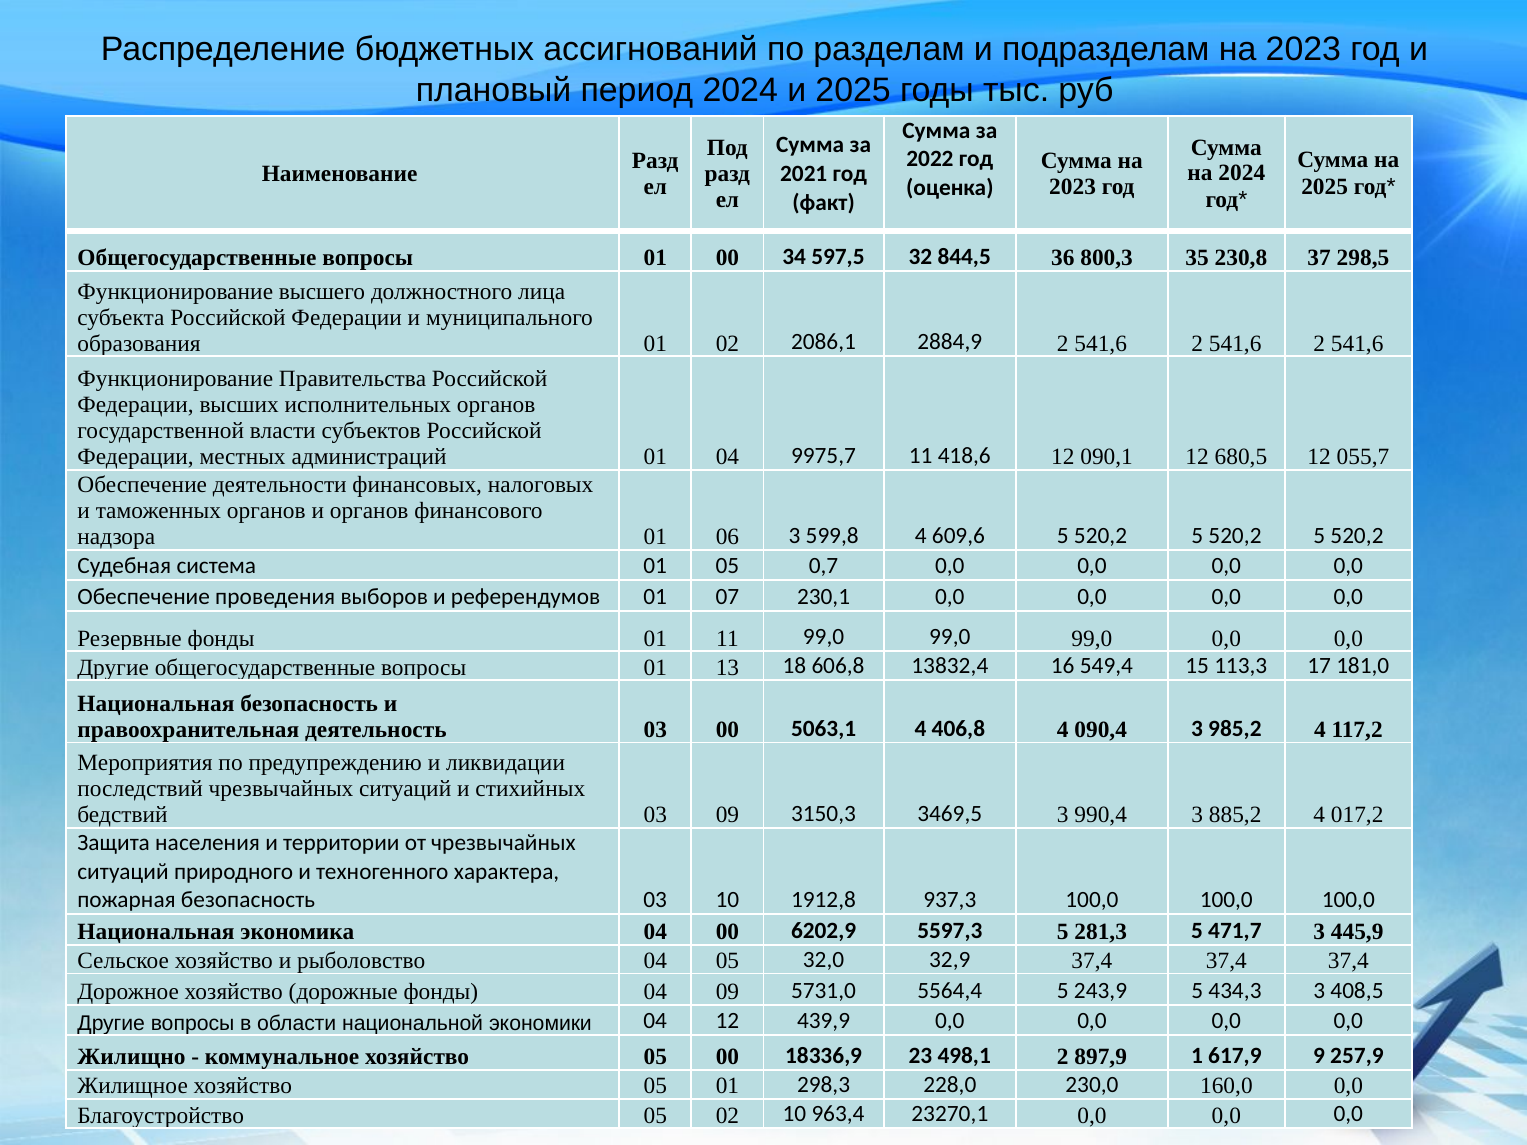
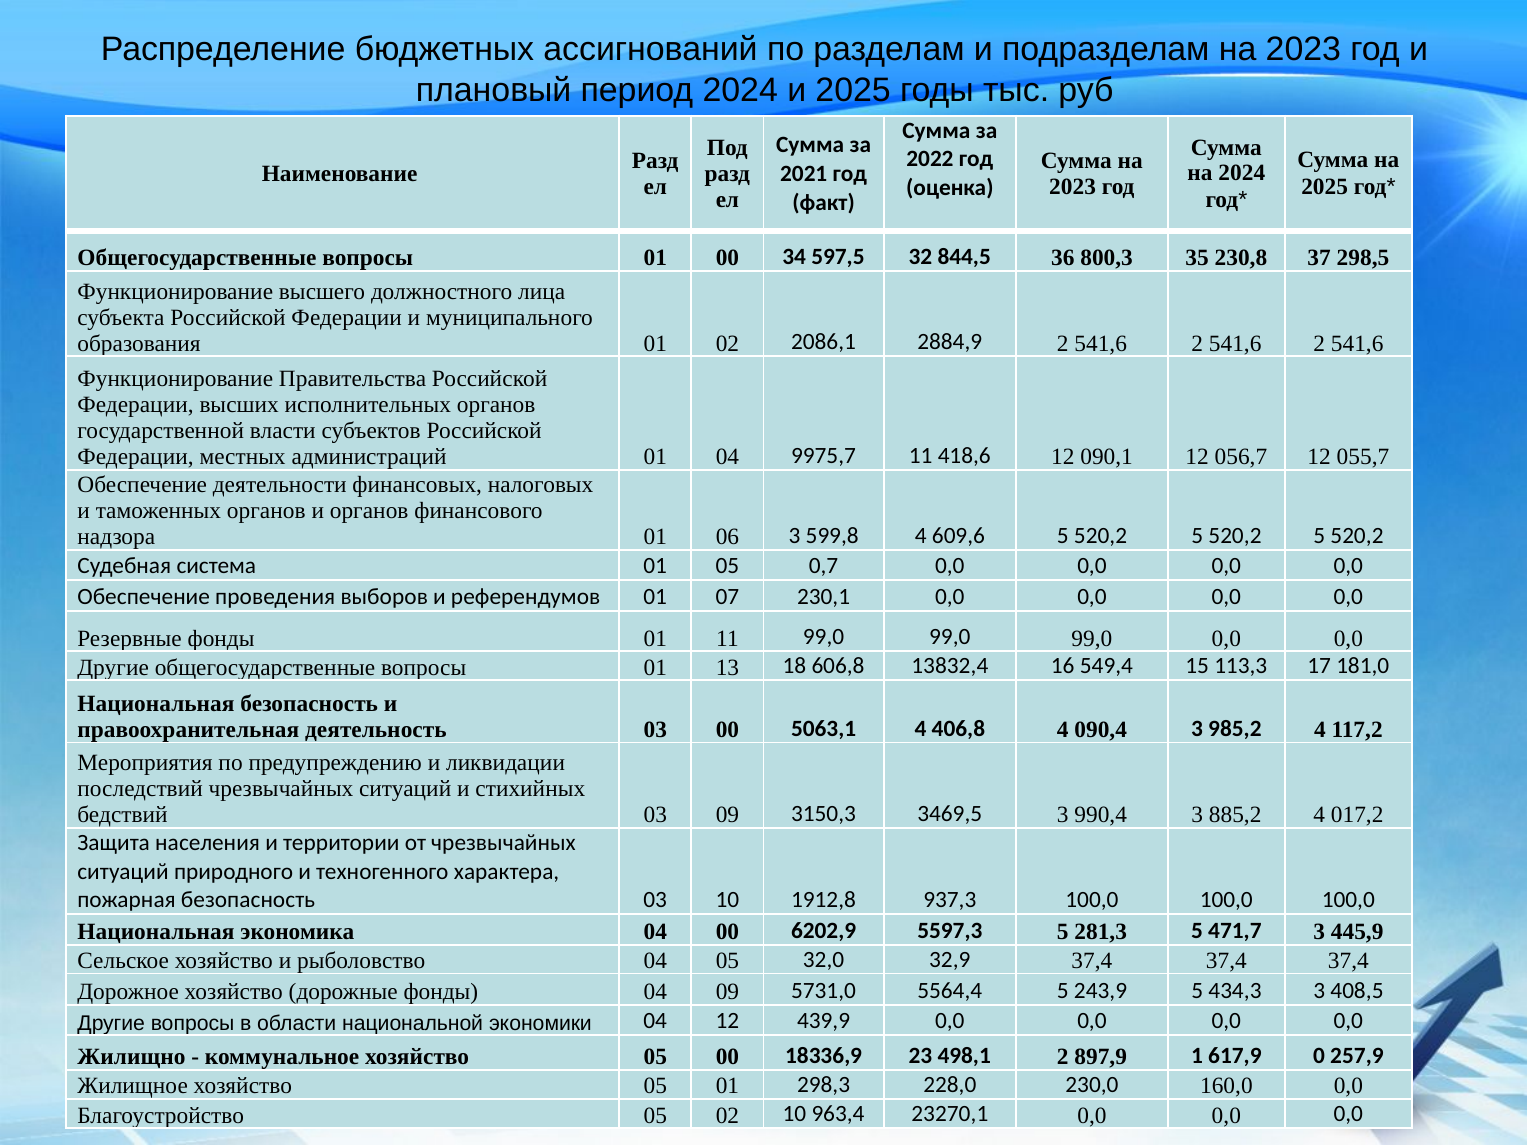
680,5: 680,5 -> 056,7 (1241, 457)
9: 9 -> 0 (1319, 1056)
